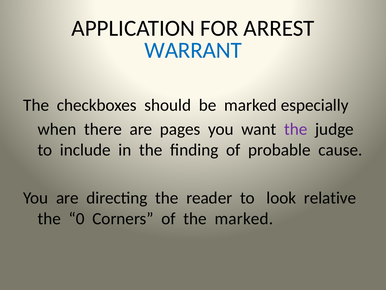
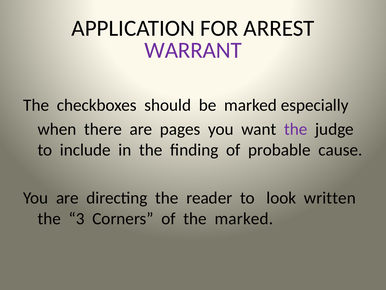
WARRANT colour: blue -> purple (193, 50)
relative: relative -> written (330, 198)
0: 0 -> 3 (77, 218)
